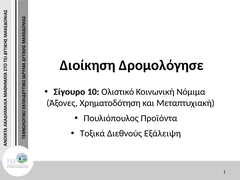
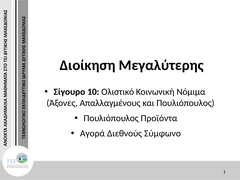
Δρομολόγησε: Δρομολόγησε -> Μεγαλύτερης (161, 65)
Χρηματοδότηση: Χρηματοδότηση -> Απαλλαγμένους (110, 103)
και Μεταπτυχιακή: Μεταπτυχιακή -> Πουλιόπουλος (185, 103)
Τοξικά: Τοξικά -> Αγορά (92, 133)
Εξάλειψη: Εξάλειψη -> Σύμφωνο (162, 133)
